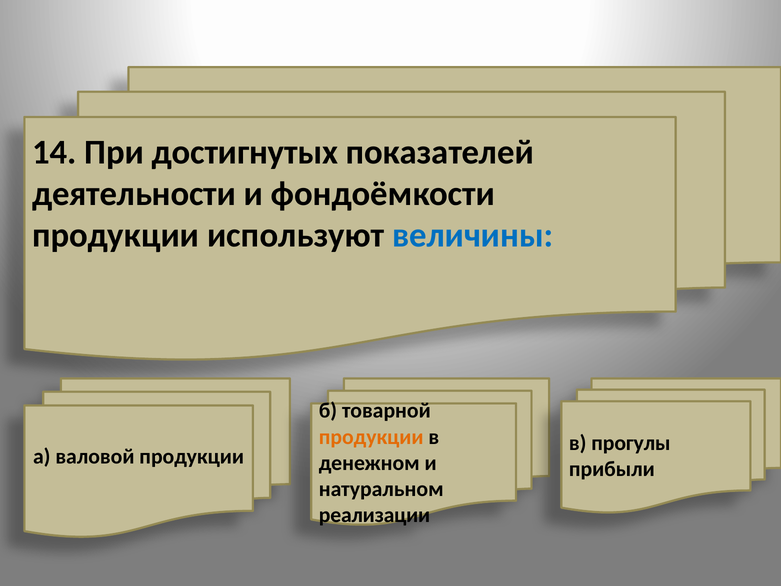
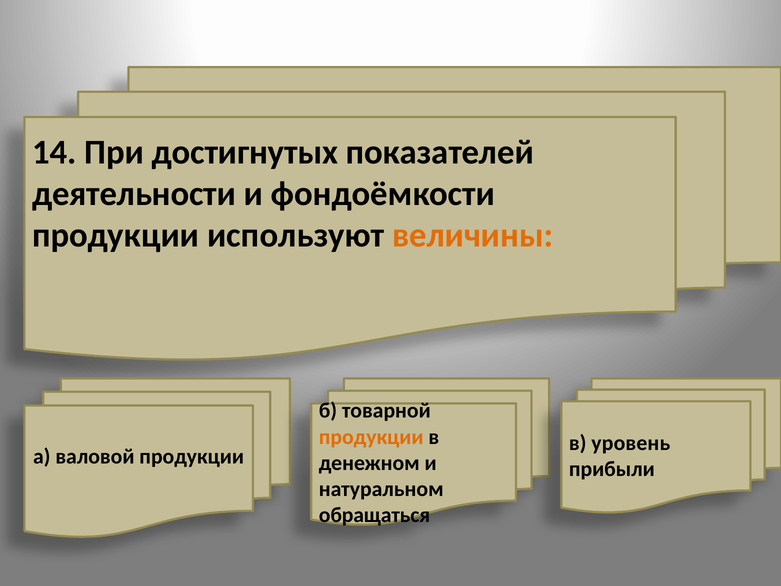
величины colour: blue -> orange (473, 235)
прогулы: прогулы -> уровень (631, 443)
реализации: реализации -> обращаться (374, 515)
